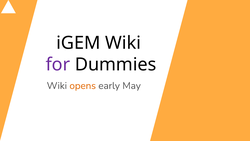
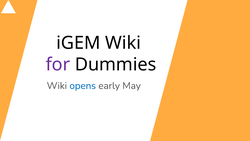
opens colour: orange -> blue (83, 85)
